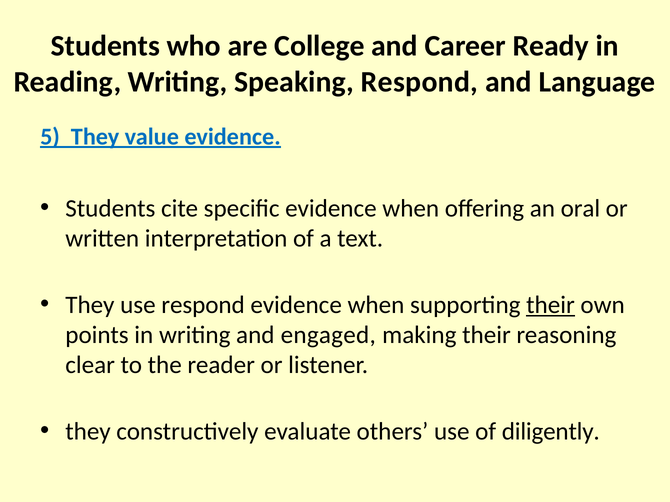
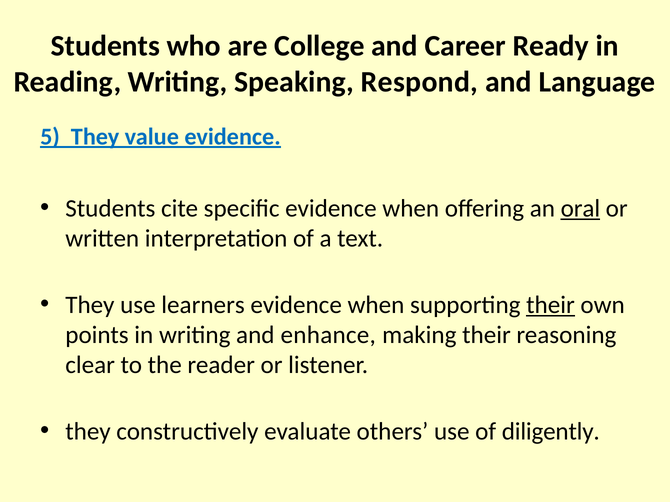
oral underline: none -> present (580, 209)
use respond: respond -> learners (203, 305)
engaged: engaged -> enhance (328, 335)
